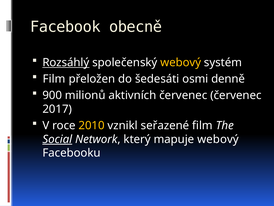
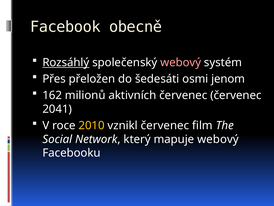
webový colour: yellow -> pink (181, 62)
Film: Film -> Přes (54, 79)
denně: denně -> jenom (228, 79)
900: 900 -> 162 (52, 95)
2017: 2017 -> 2041 (57, 109)
vznikl seřazené: seřazené -> červenec (165, 125)
Social underline: present -> none (57, 139)
